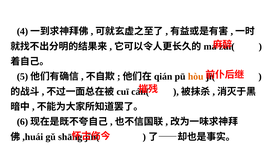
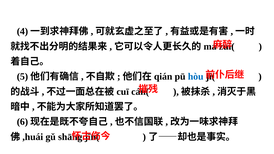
hòu colour: orange -> blue (196, 77)
